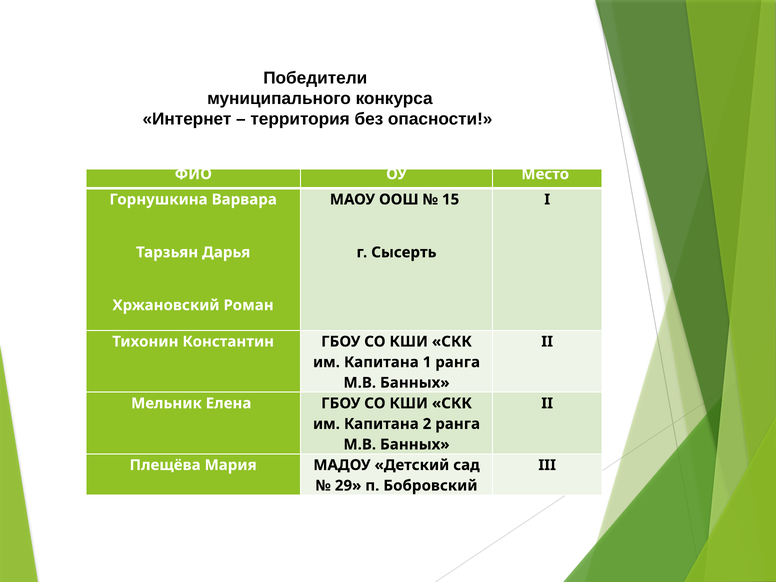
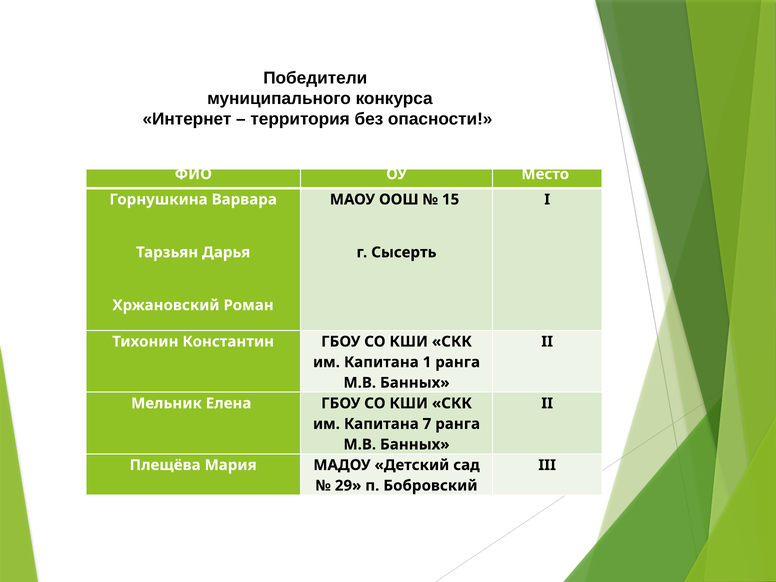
2: 2 -> 7 (427, 424)
